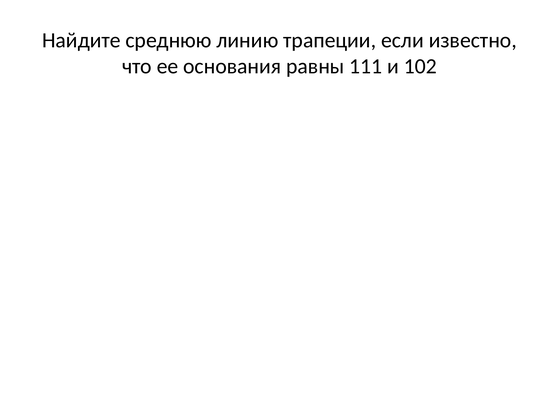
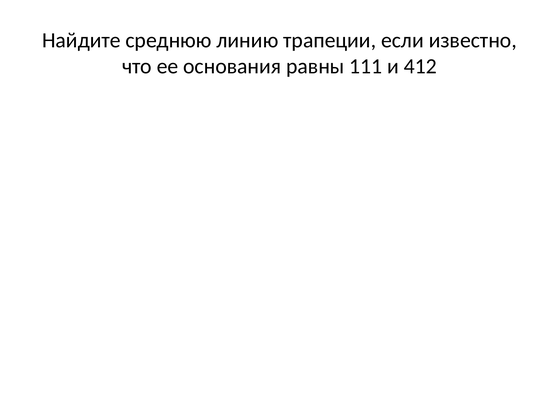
102: 102 -> 412 (420, 66)
